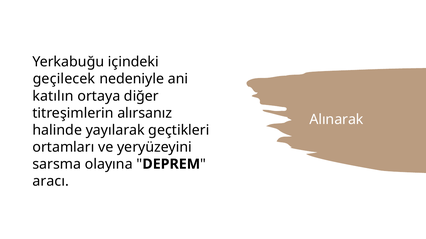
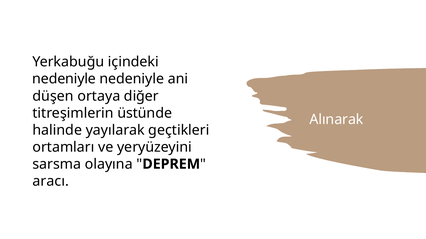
geçilecek: geçilecek -> nedeniyle (64, 79)
katılın: katılın -> düşen (53, 96)
alırsanız: alırsanız -> üstünde (145, 113)
